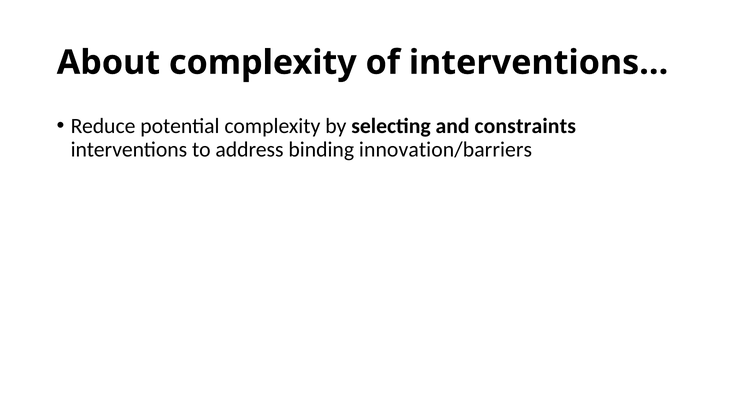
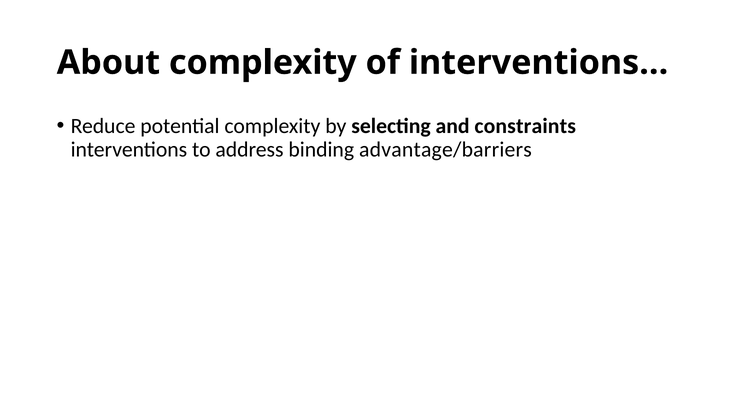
innovation/barriers: innovation/barriers -> advantage/barriers (445, 149)
